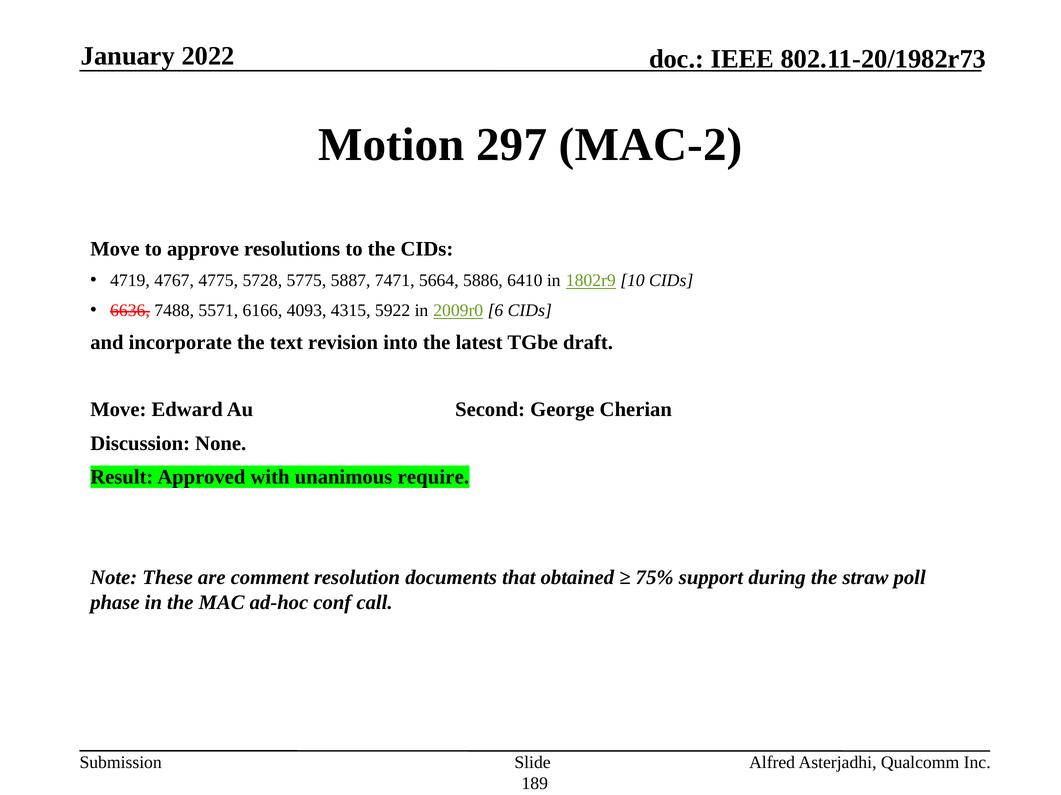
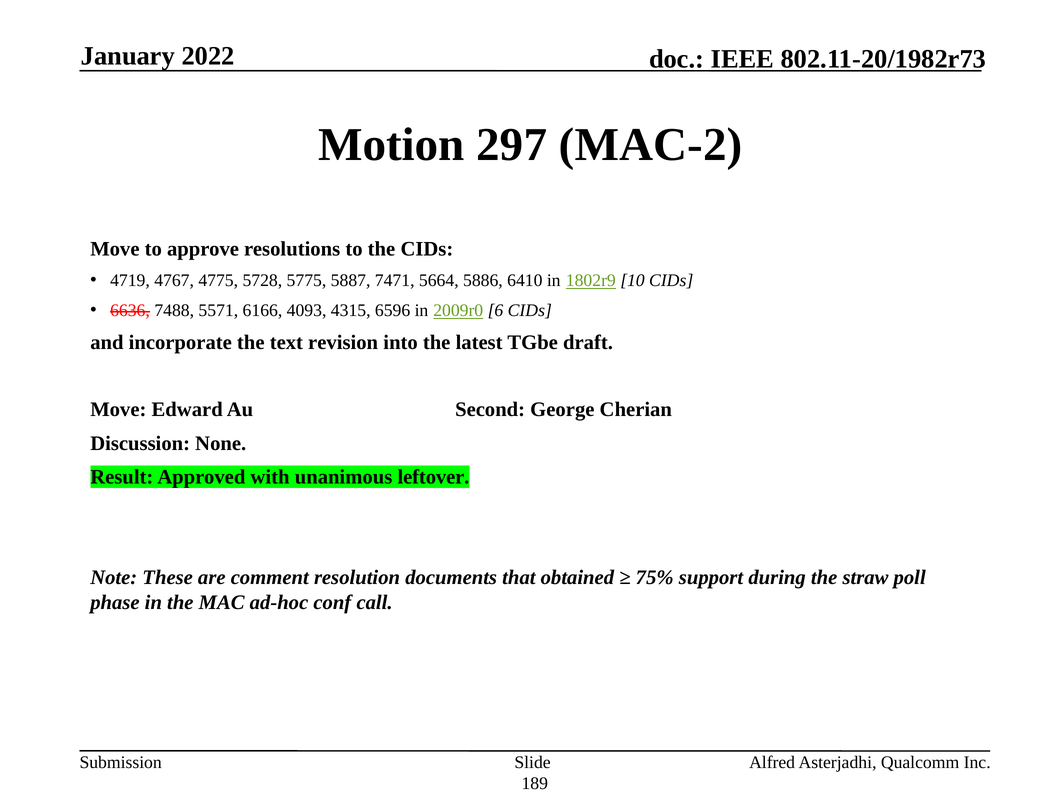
5922: 5922 -> 6596 (393, 311)
require: require -> leftover (433, 477)
